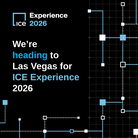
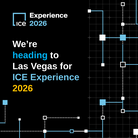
2026 colour: white -> yellow (23, 88)
